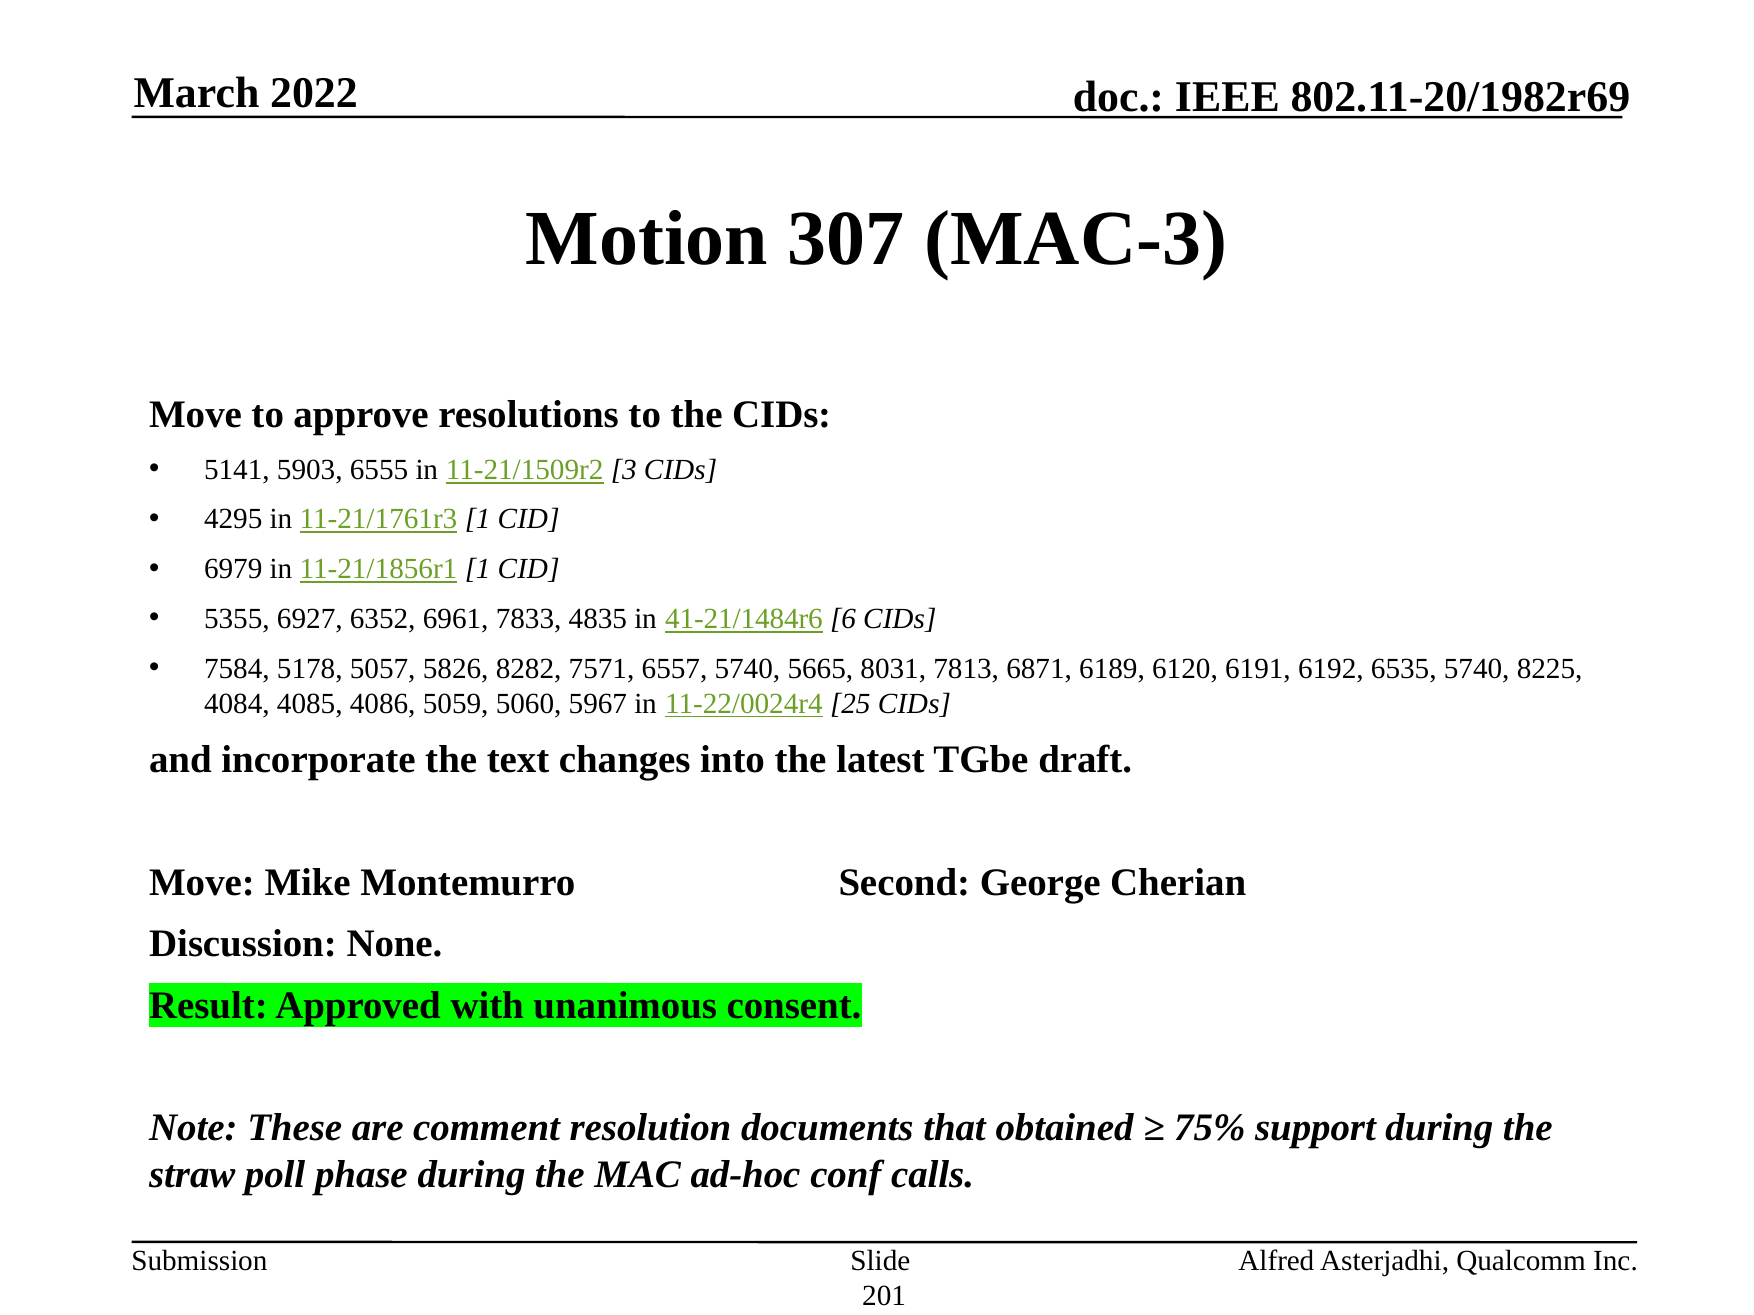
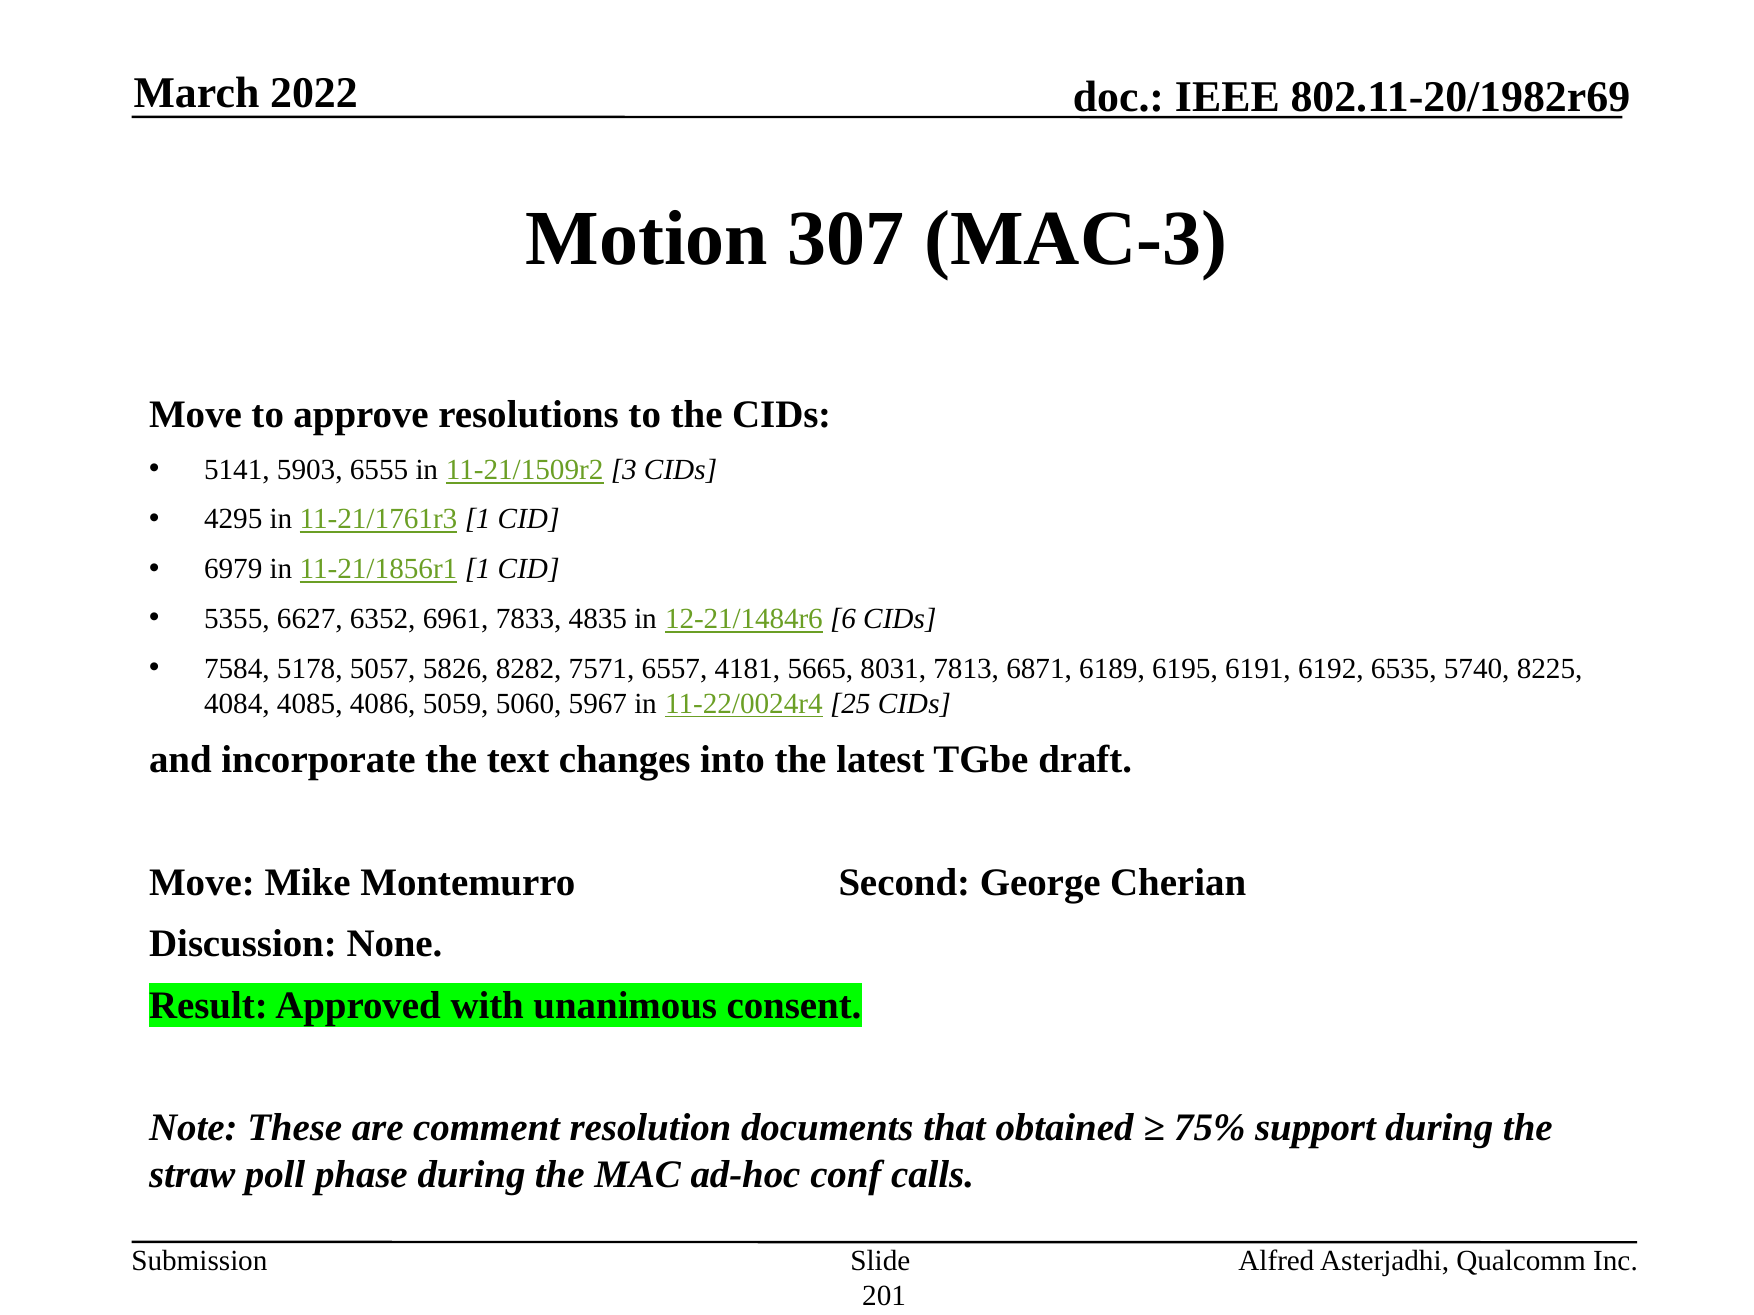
6927: 6927 -> 6627 (310, 619)
41-21/1484r6: 41-21/1484r6 -> 12-21/1484r6 (744, 619)
6557 5740: 5740 -> 4181 (747, 669)
6120: 6120 -> 6195 (1185, 669)
